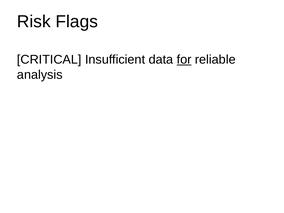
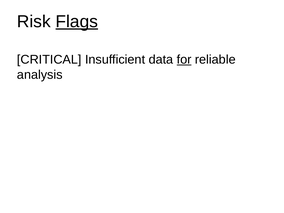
Flags underline: none -> present (77, 22)
